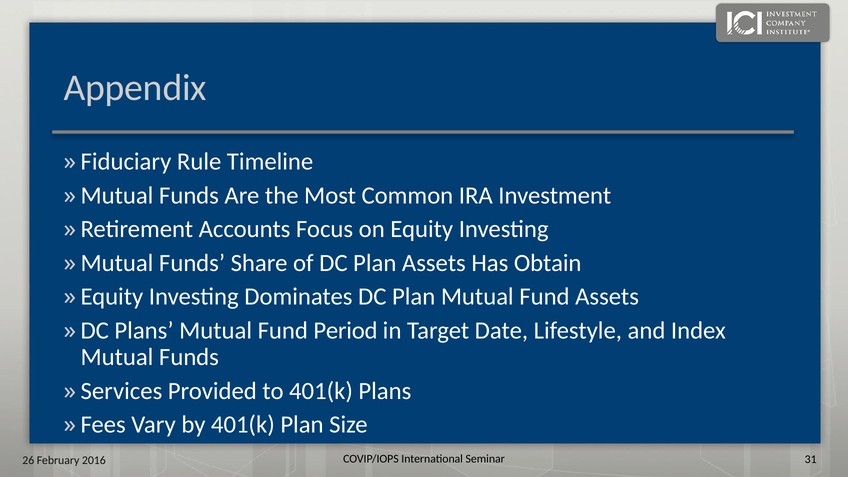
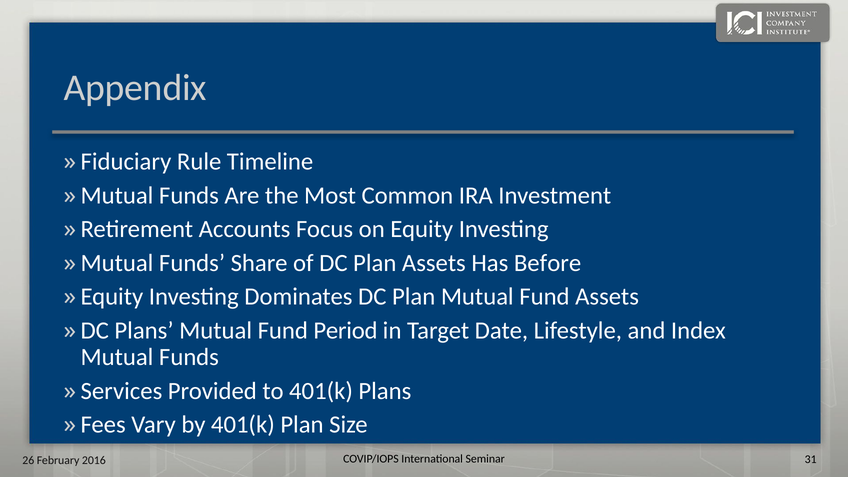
Obtain: Obtain -> Before (548, 263)
